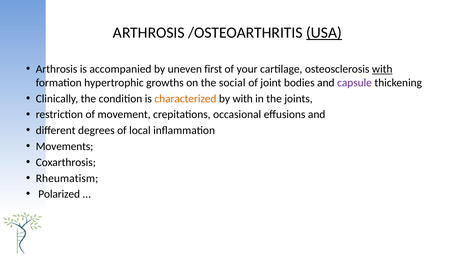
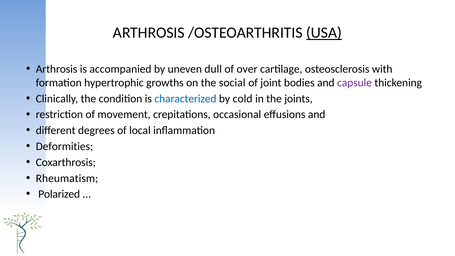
first: first -> dull (213, 69)
your: your -> over (247, 69)
with underline: present -> none (382, 69)
characterized colour: orange -> blue (185, 99)
by with: with -> cold (243, 99)
Movements: Movements -> Deformities (64, 146)
